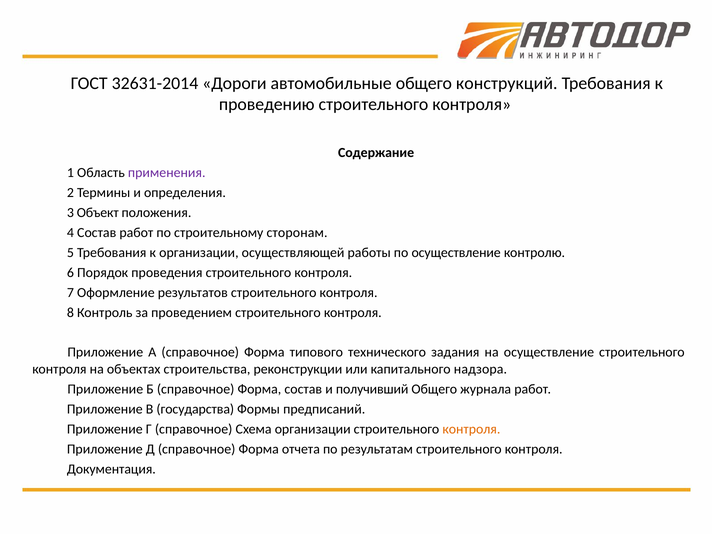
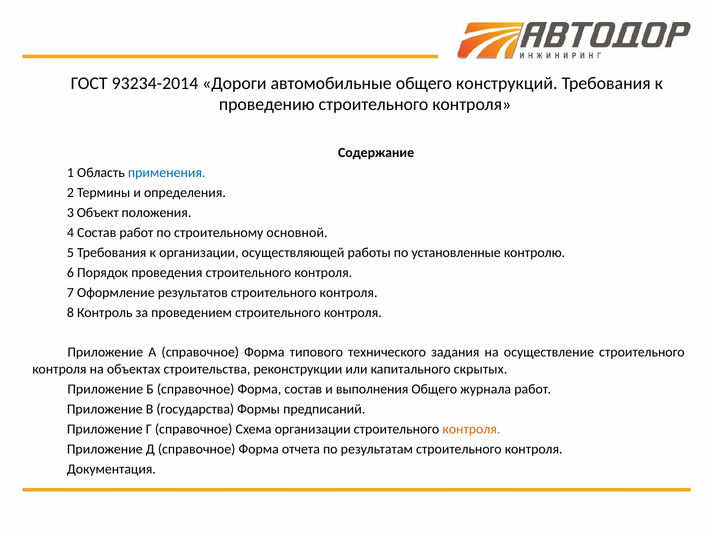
32631-2014: 32631-2014 -> 93234-2014 (155, 83)
применения colour: purple -> blue (167, 173)
сторонам: сторонам -> основной (297, 232)
по осуществление: осуществление -> установленные (456, 252)
надзора: надзора -> скрытых (480, 369)
получивший: получивший -> выполнения (372, 389)
